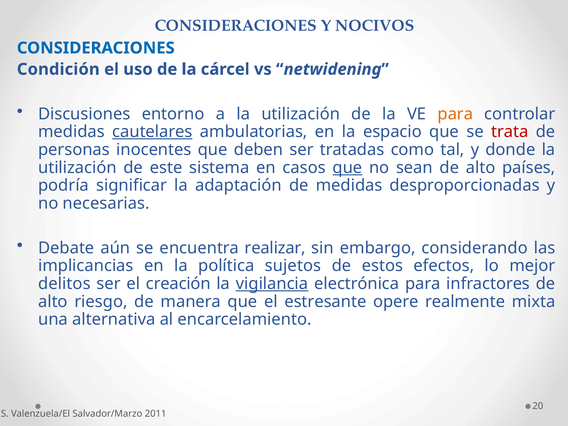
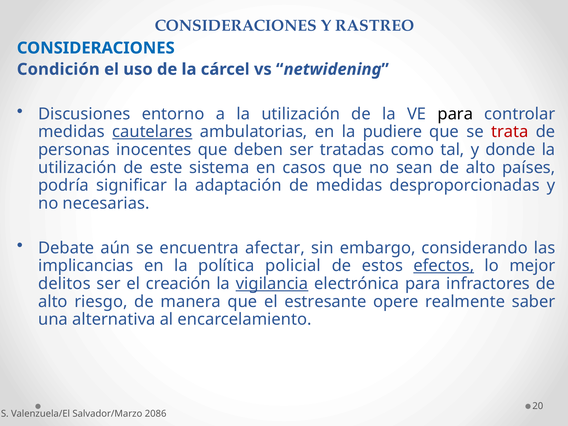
NOCIVOS: NOCIVOS -> RASTREO (375, 26)
para colour: orange -> black (455, 114)
espacio: espacio -> pudiere (393, 132)
que underline: present -> none (347, 168)
realizar: realizar -> afectar (275, 248)
sujetos: sujetos -> policial (293, 266)
efectos underline: none -> present (444, 266)
mixta: mixta -> saber (534, 302)
2011: 2011 -> 2086 (156, 414)
